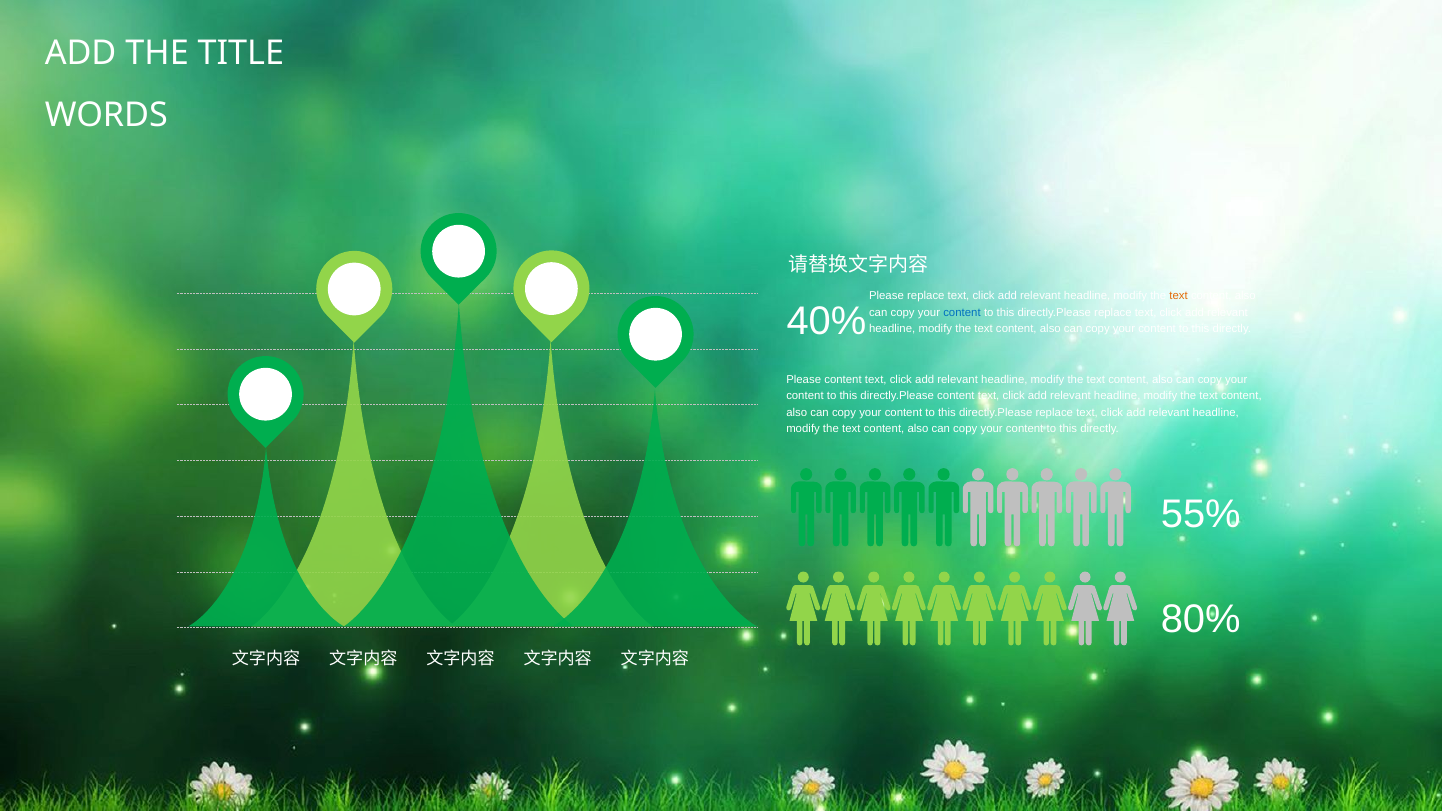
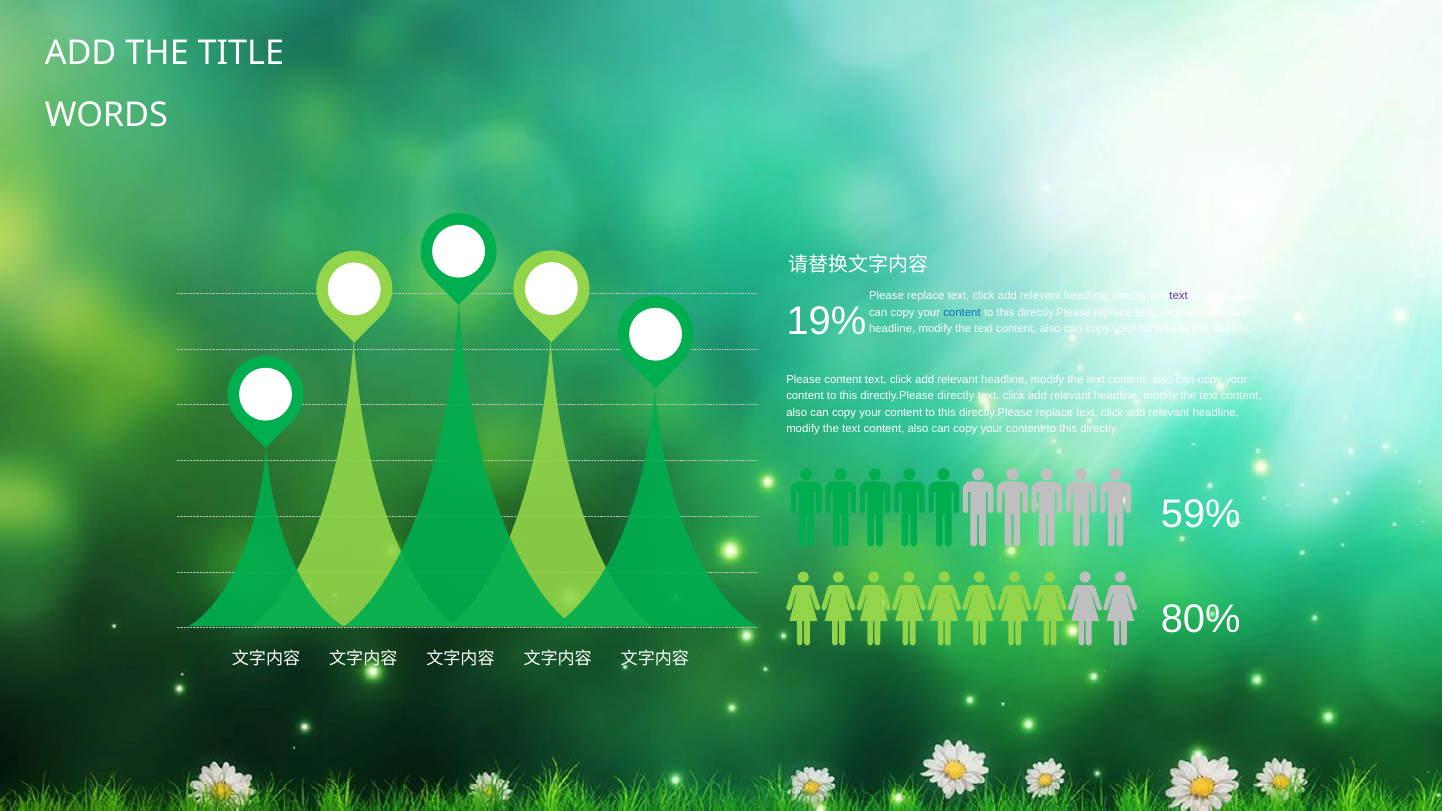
text colour: orange -> purple (1179, 296)
40%: 40% -> 19% (826, 321)
directly.Please content: content -> directly (956, 396)
55%: 55% -> 59% (1201, 515)
